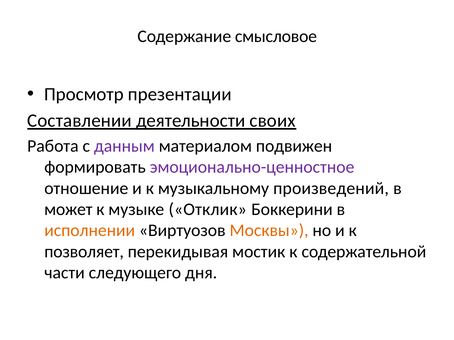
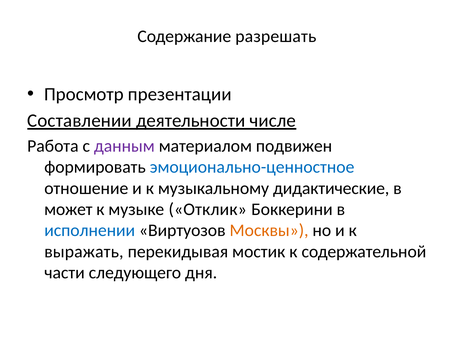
смысловое: смысловое -> разрешать (276, 36)
своих: своих -> числе (273, 121)
эмоционально-ценностное colour: purple -> blue (252, 167)
произведений: произведений -> дидактические (331, 189)
исполнении colour: orange -> blue (90, 231)
позволяет: позволяет -> выражать (84, 252)
